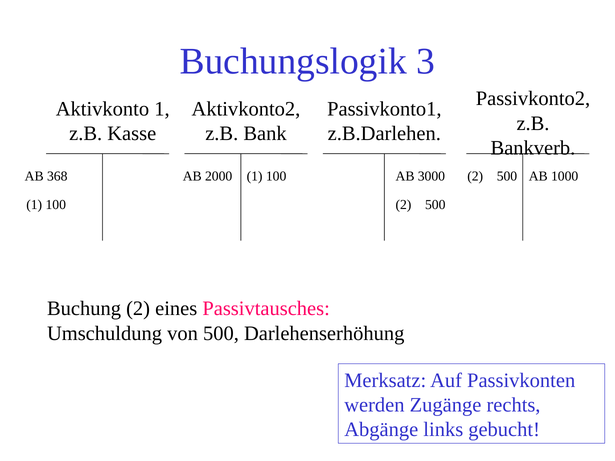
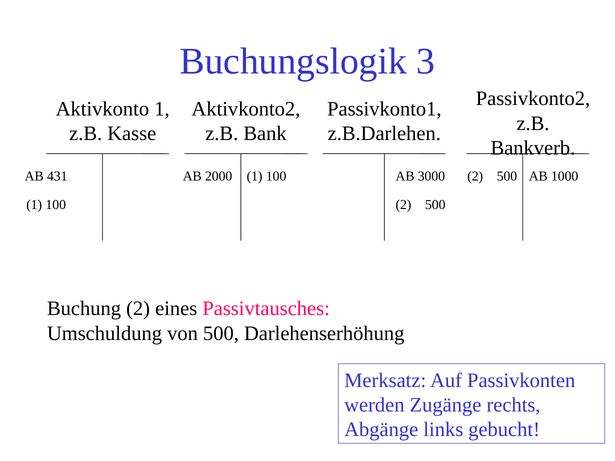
368: 368 -> 431 (57, 176)
